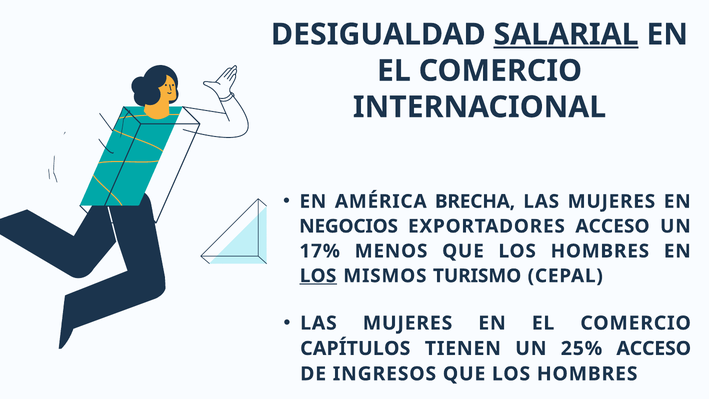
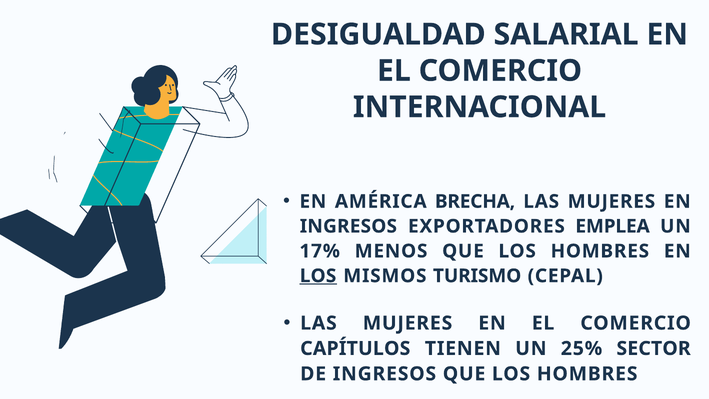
SALARIAL underline: present -> none (566, 34)
NEGOCIOS: NEGOCIOS -> INGRESOS (348, 226)
EXPORTADORES ACCESO: ACCESO -> EMPLEA (613, 226)
25% ACCESO: ACCESO -> SECTOR (654, 348)
